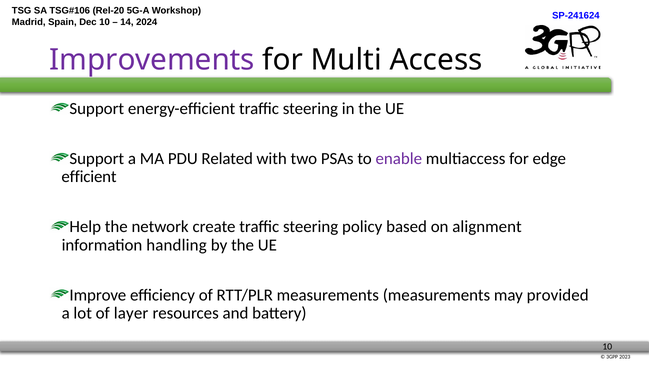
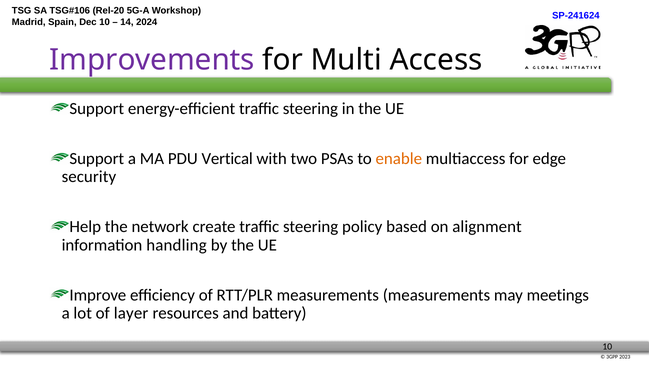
Related: Related -> Vertical (227, 159)
enable colour: purple -> orange (399, 159)
efficient: efficient -> security (89, 177)
provided: provided -> meetings (558, 295)
